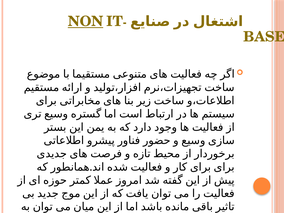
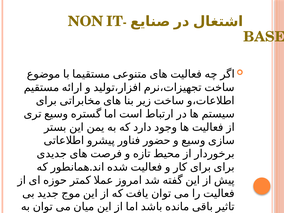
NON underline: present -> none (86, 21)
